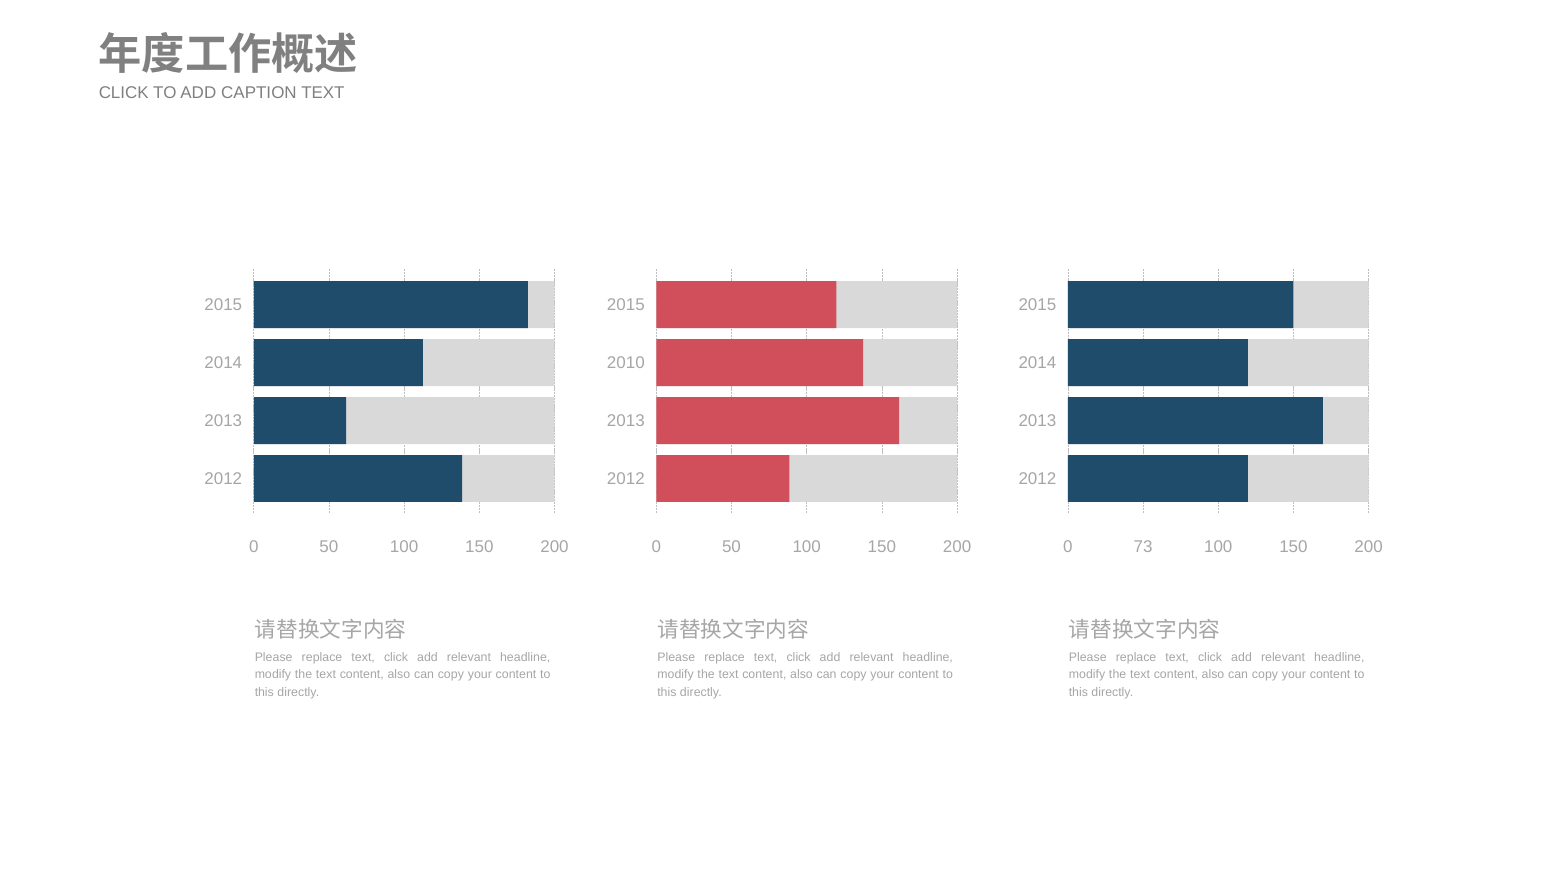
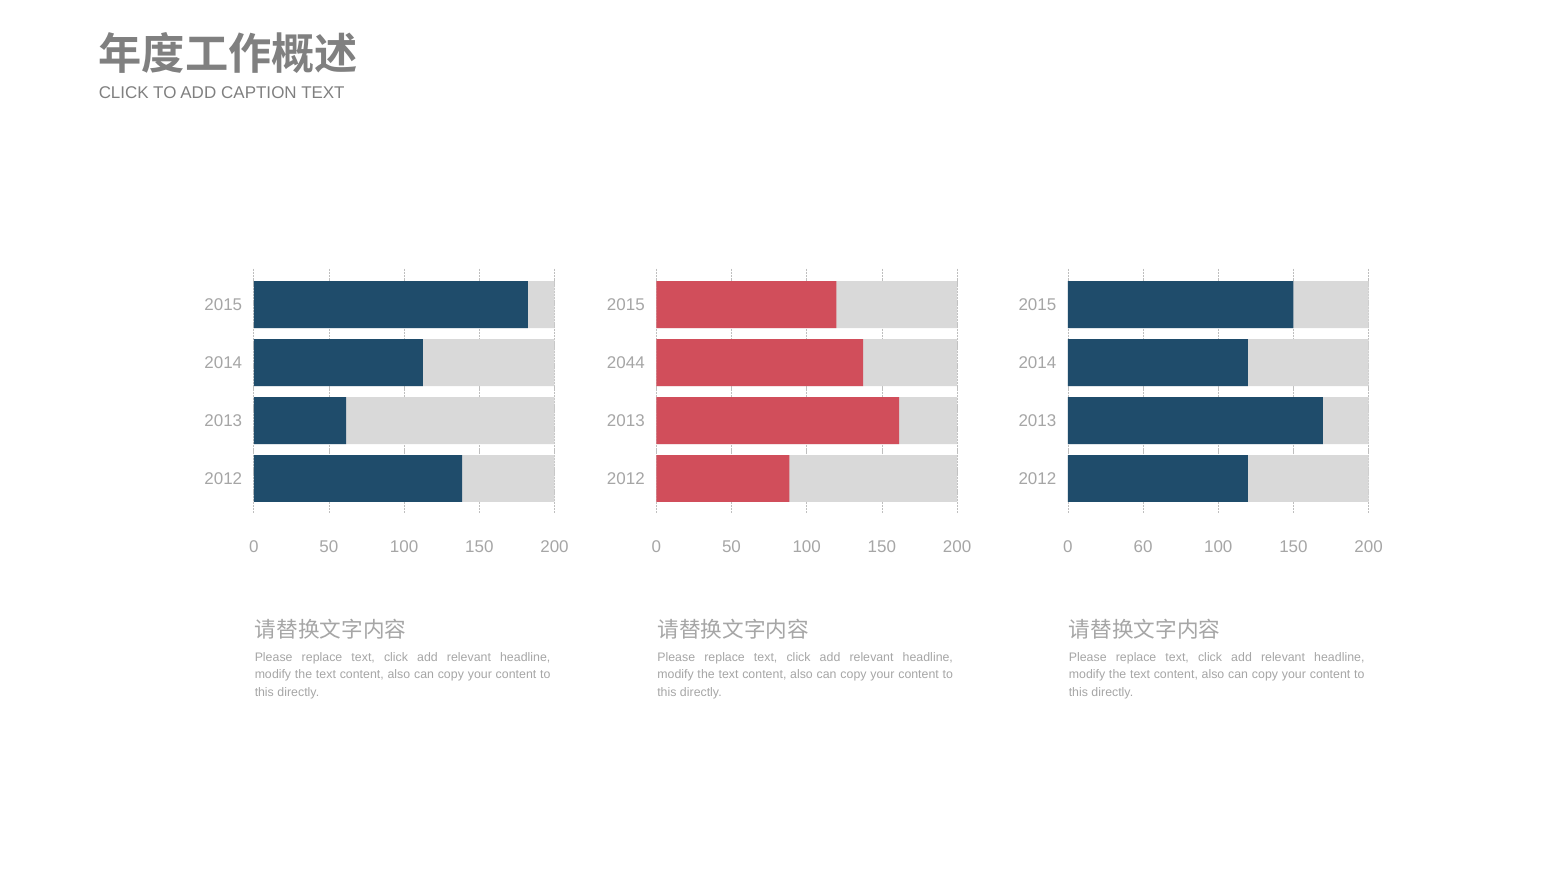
2010: 2010 -> 2044 (626, 363)
73: 73 -> 60 (1143, 547)
